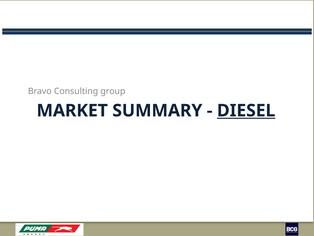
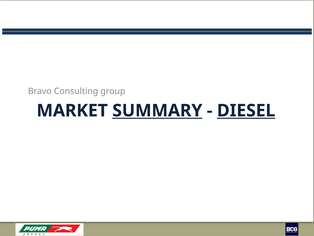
SUMMARY underline: none -> present (157, 110)
